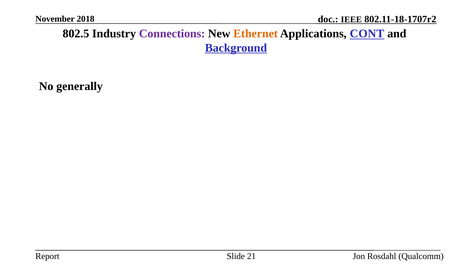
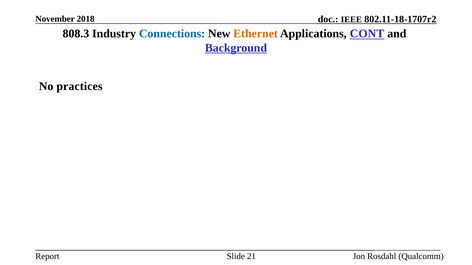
802.5: 802.5 -> 808.3 (76, 34)
Connections colour: purple -> blue (172, 34)
generally: generally -> practices (80, 86)
